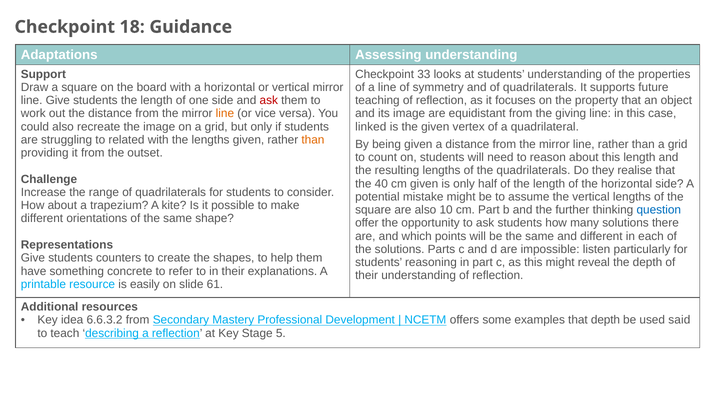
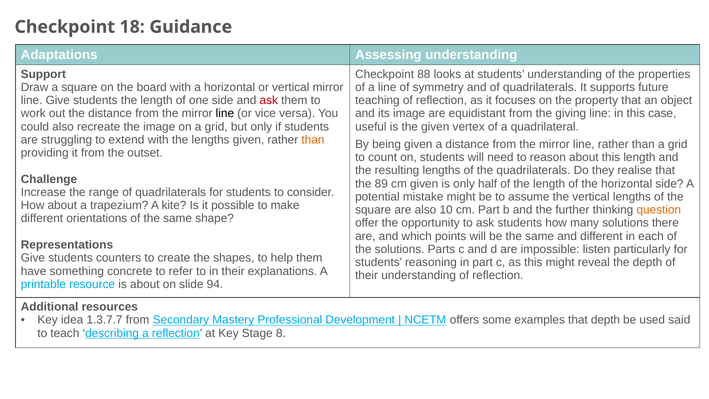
33: 33 -> 88 (424, 74)
line colour: orange -> black (225, 113)
linked: linked -> useful (371, 127)
related: related -> extend (126, 140)
40: 40 -> 89 (381, 184)
question colour: blue -> orange (659, 210)
is easily: easily -> about (145, 284)
61: 61 -> 94 (215, 284)
6.6.3.2: 6.6.3.2 -> 1.3.7.7 (105, 320)
5: 5 -> 8 (281, 333)
